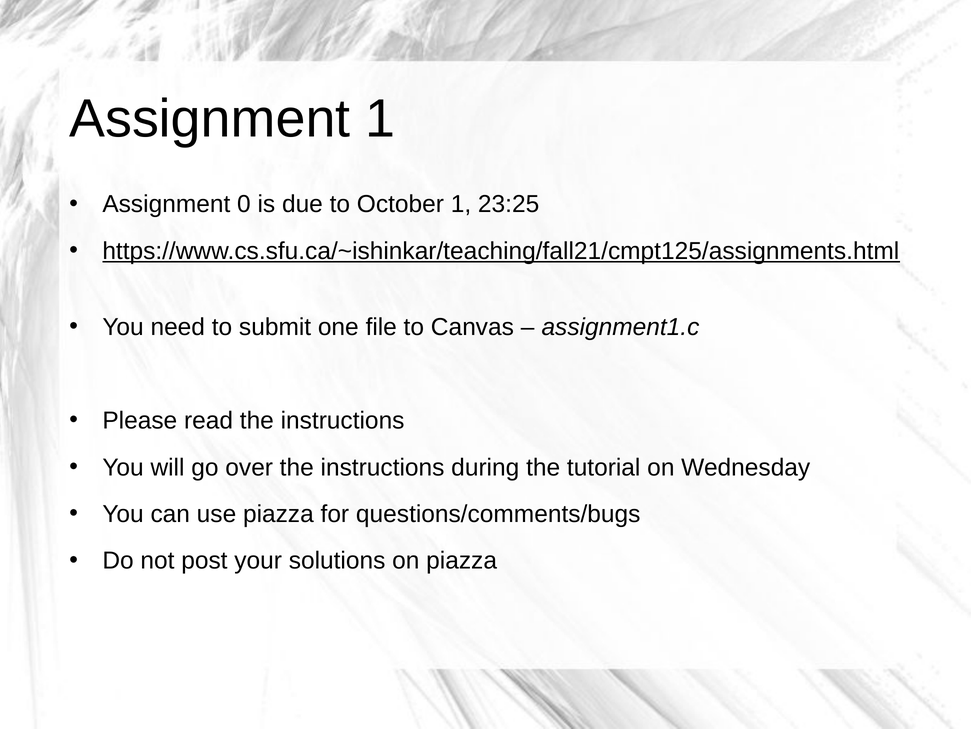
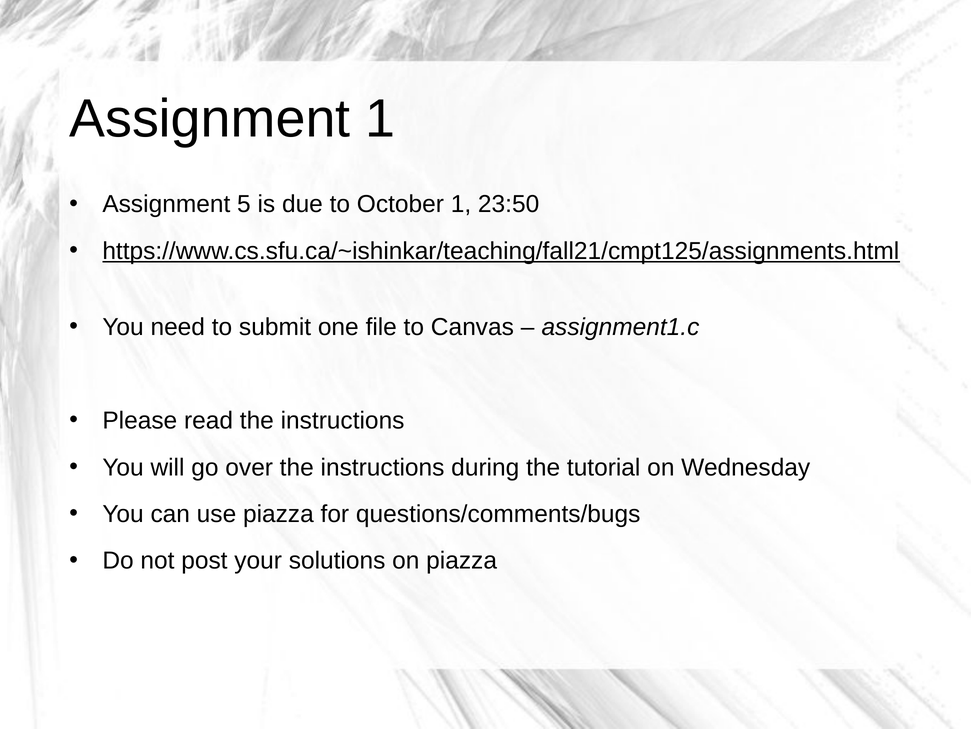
0: 0 -> 5 (244, 204)
23:25: 23:25 -> 23:50 (509, 204)
